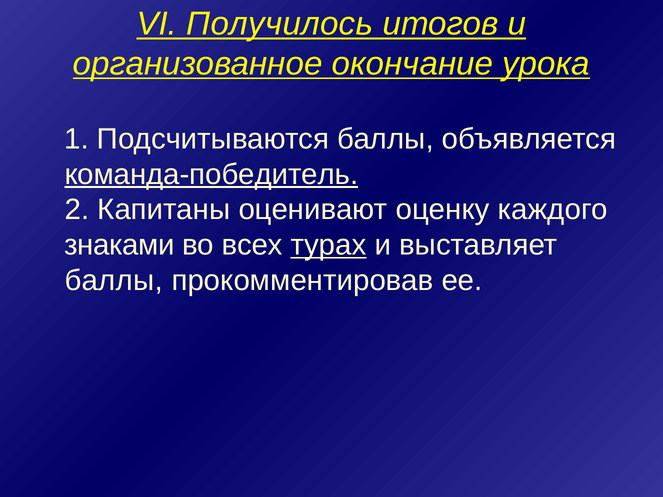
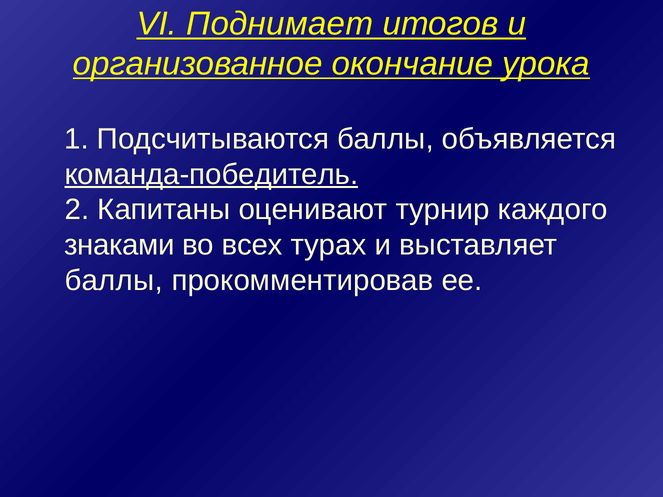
Получилось: Получилось -> Поднимает (280, 24)
оценку: оценку -> турнир (443, 210)
турах underline: present -> none (329, 245)
